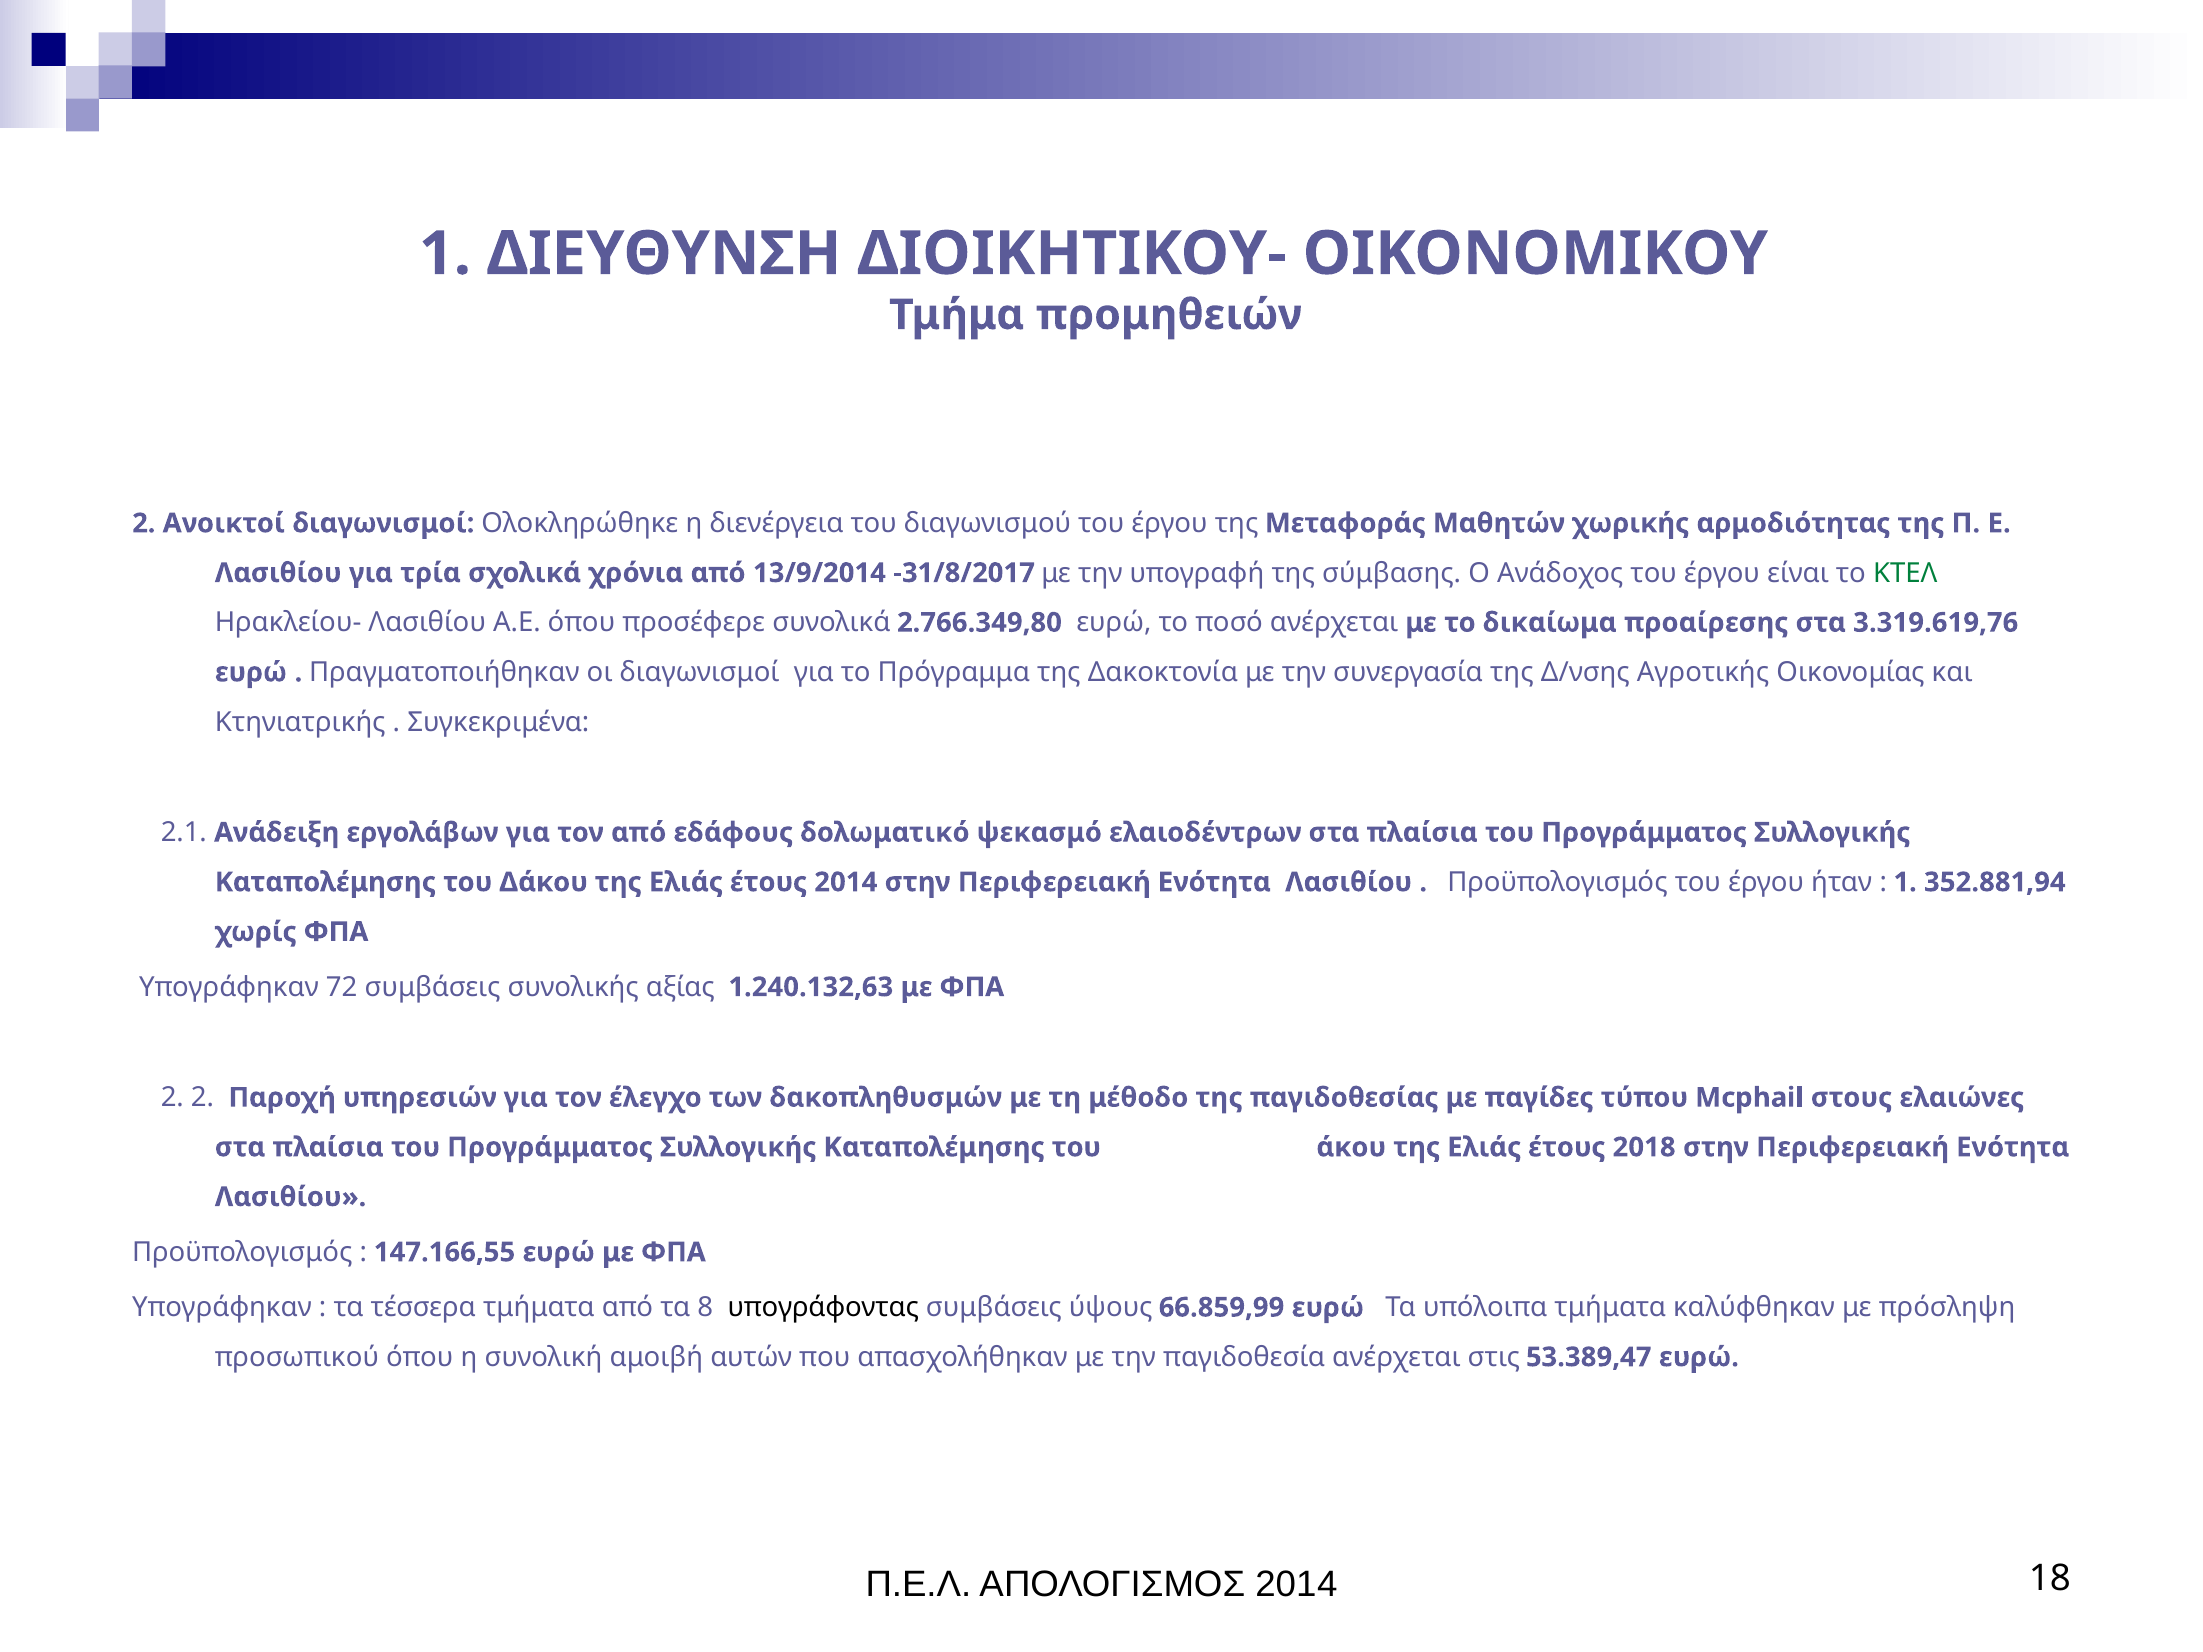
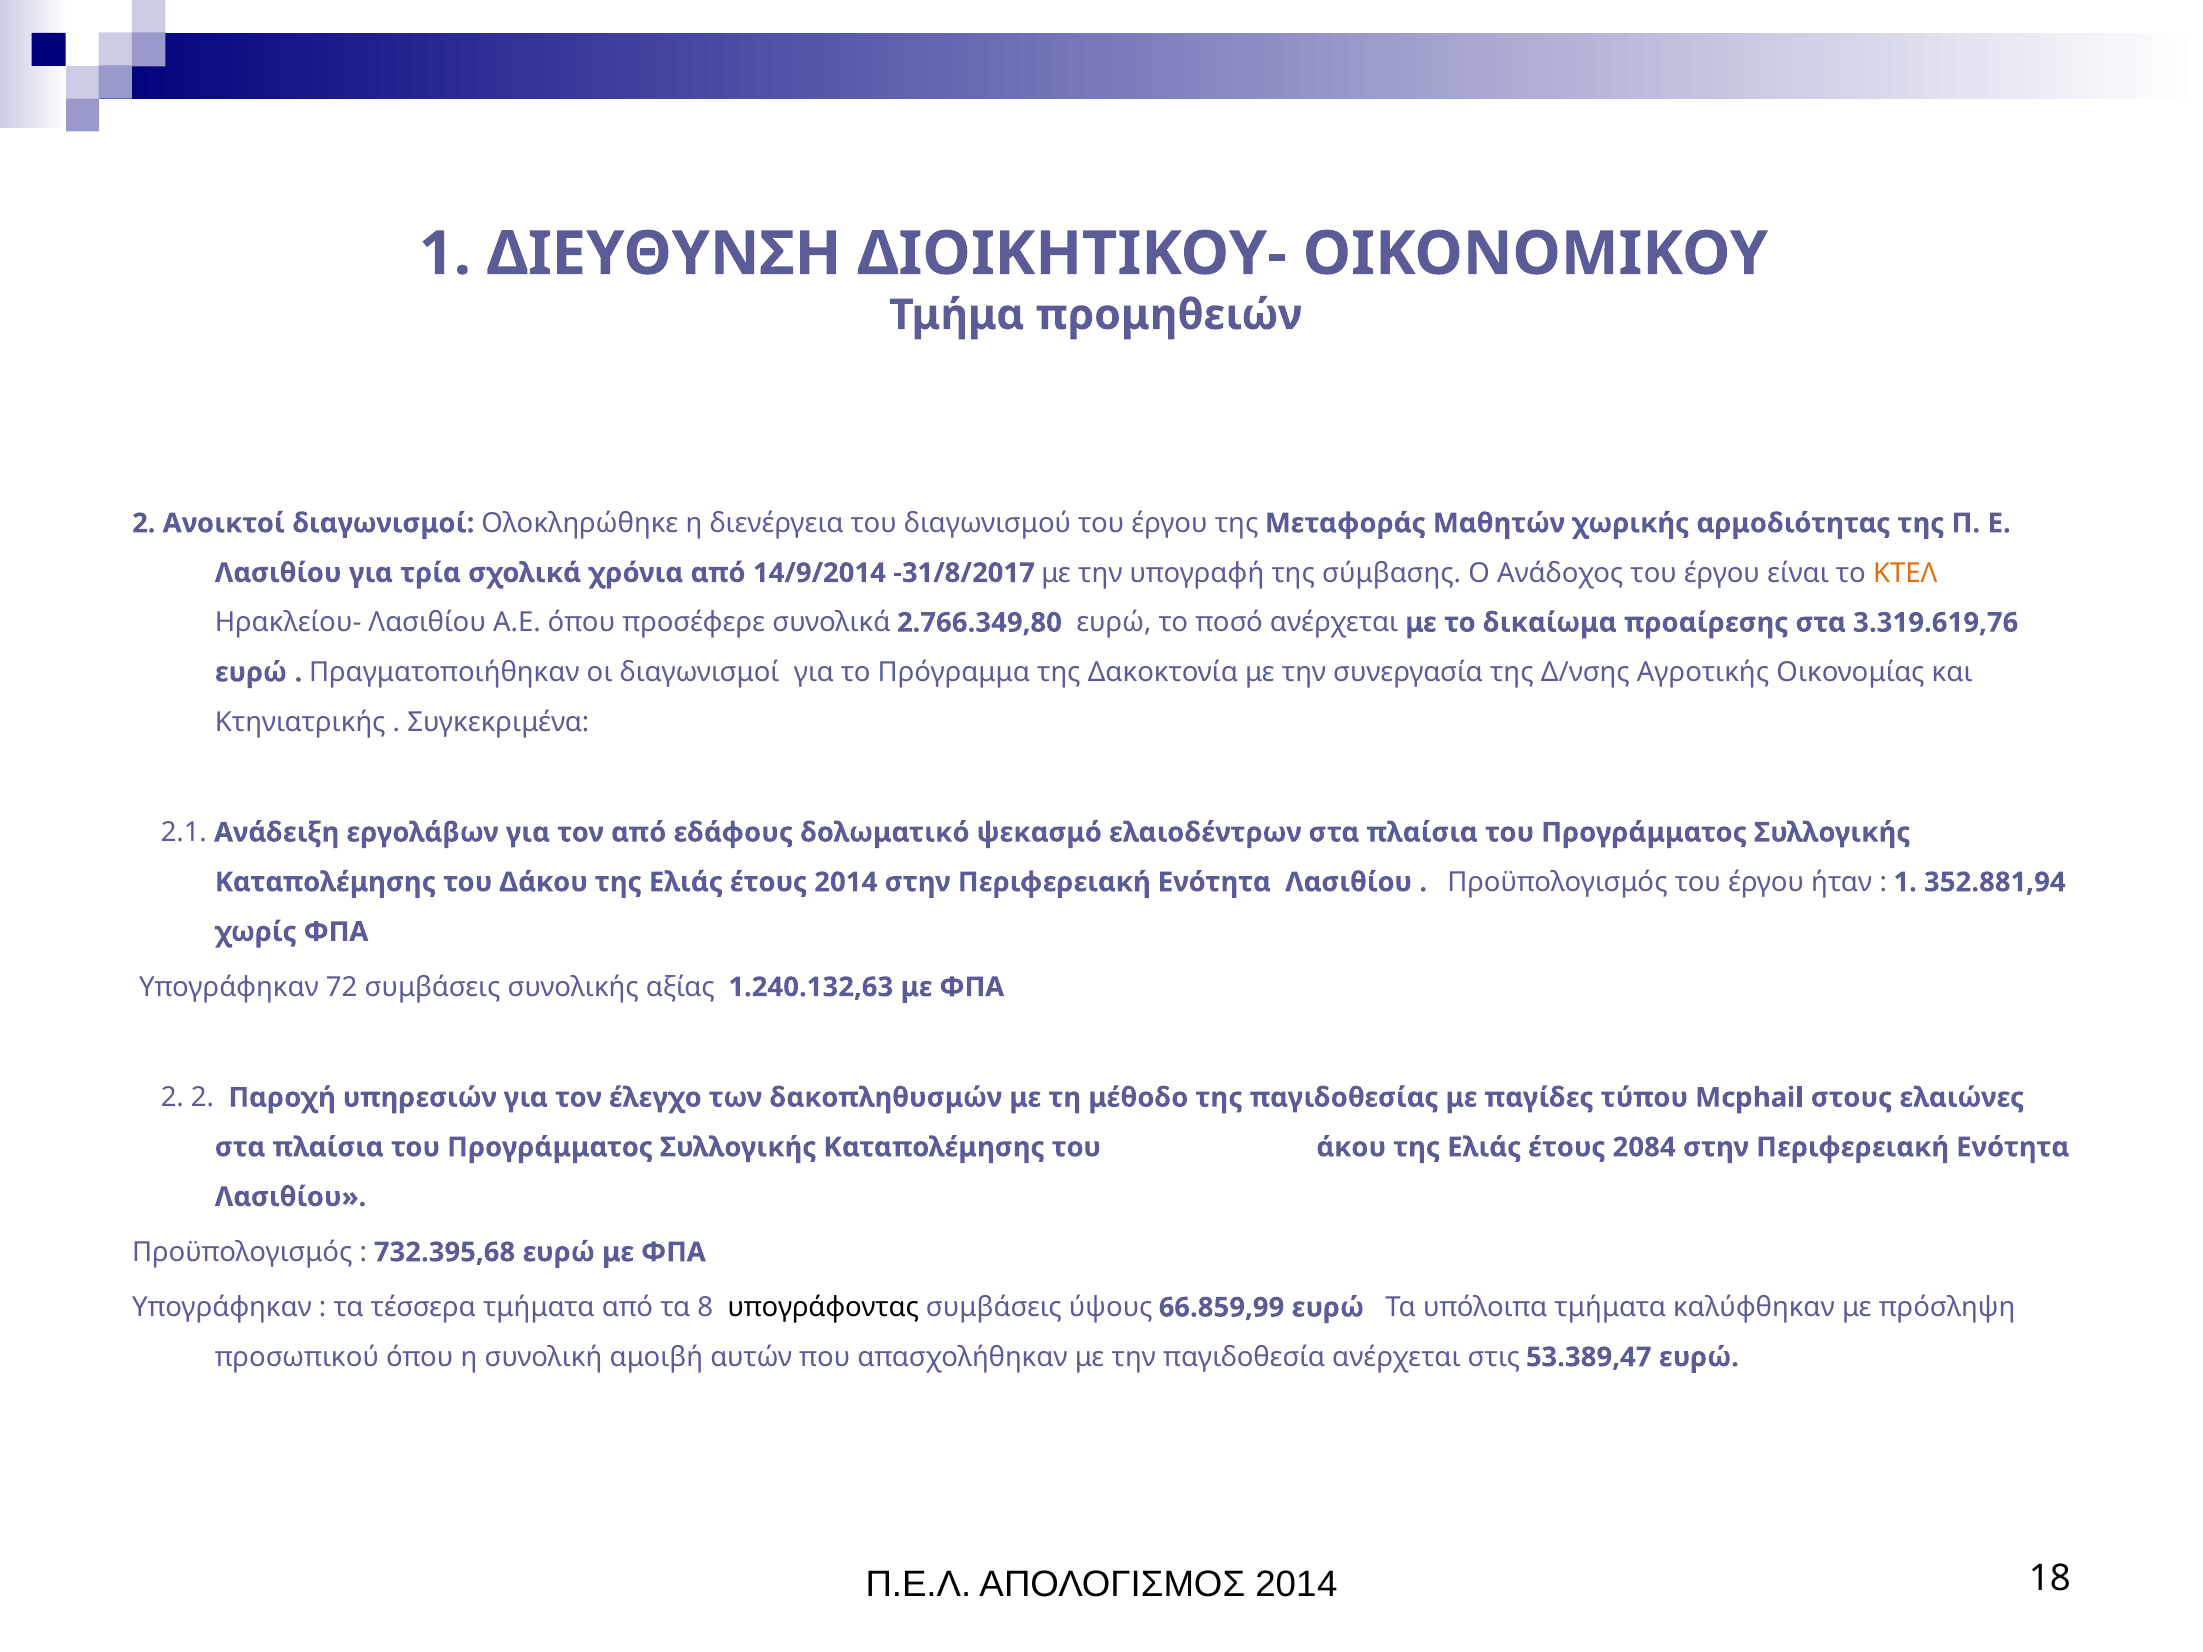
13/9/2014: 13/9/2014 -> 14/9/2014 (819, 573)
ΚΤΕΛ colour: green -> orange (1905, 573)
2018: 2018 -> 2084 (1644, 1147)
147.166,55: 147.166,55 -> 732.395,68 (445, 1252)
